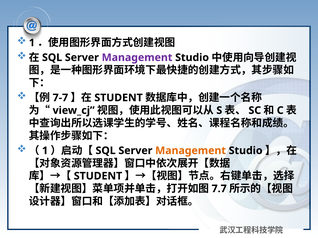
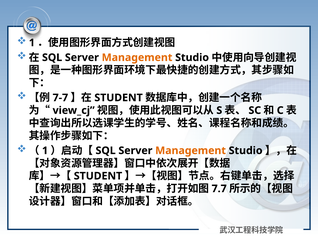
Management colour: purple -> orange (137, 58)
